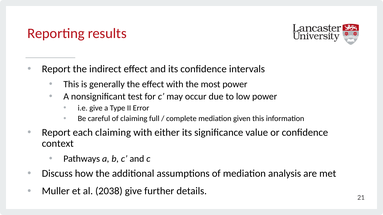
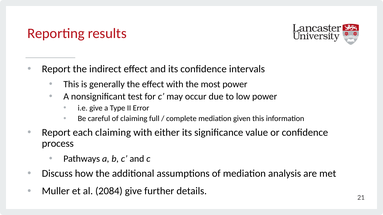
context: context -> process (58, 144)
2038: 2038 -> 2084 (109, 191)
